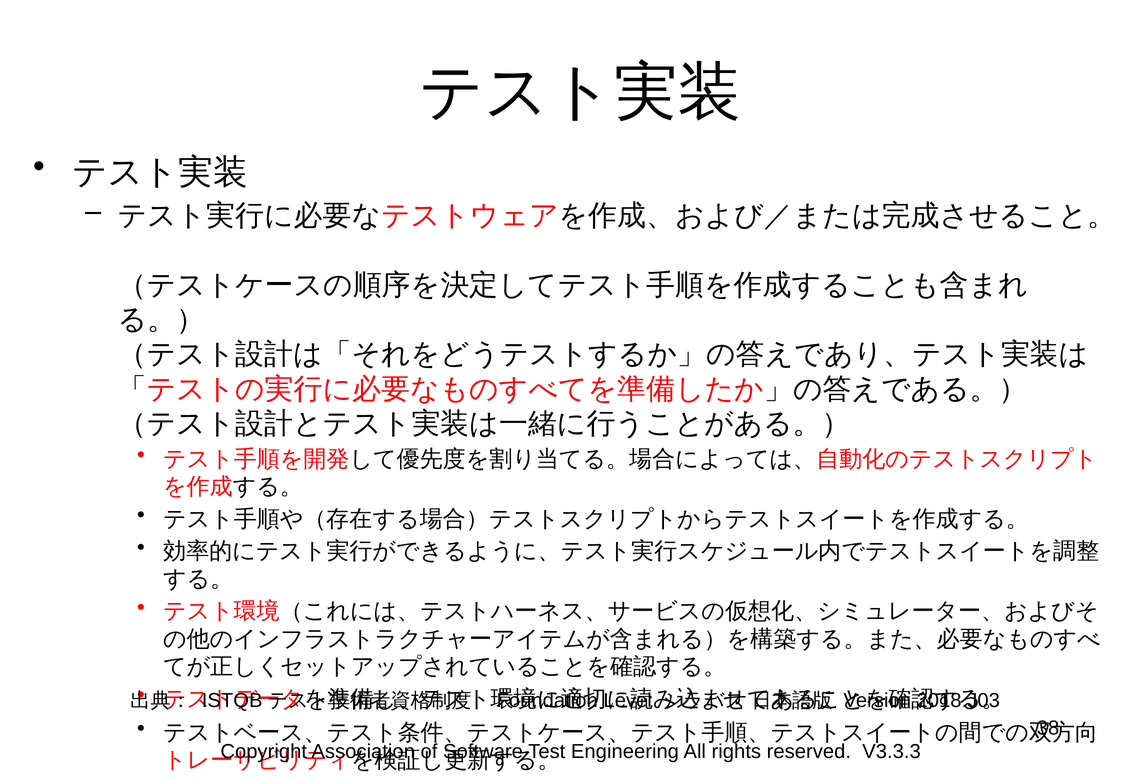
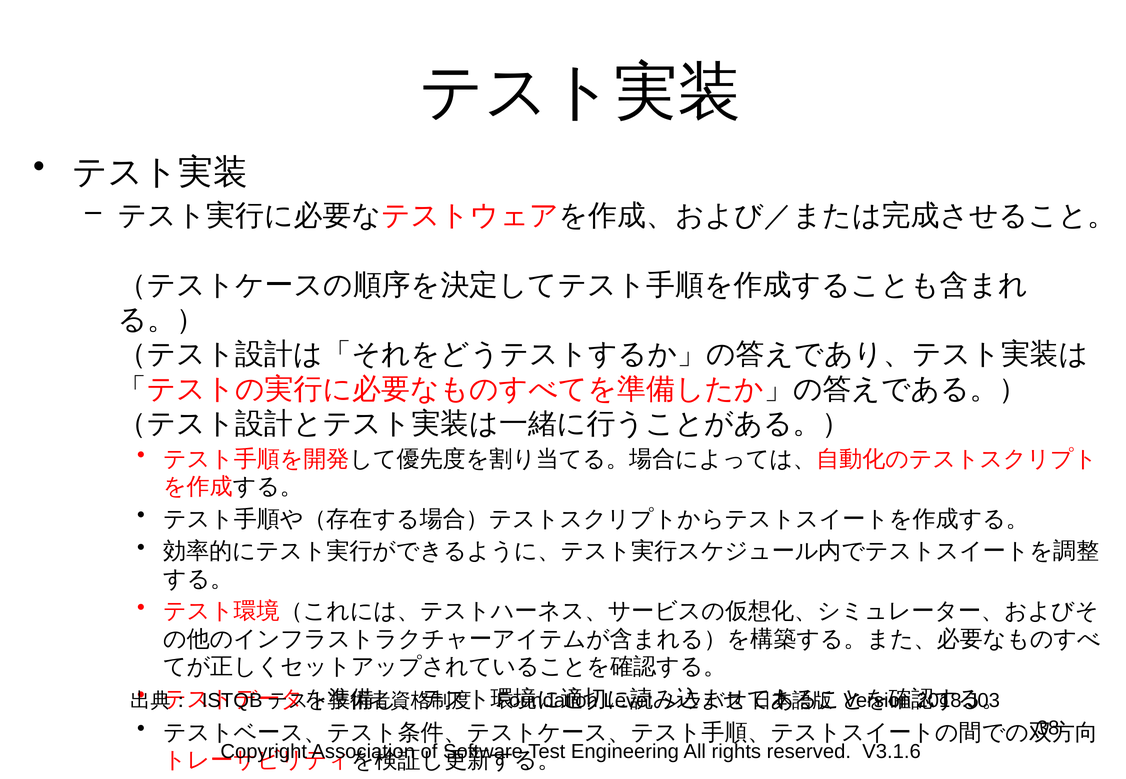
V3.3.3: V3.3.3 -> V3.1.6 (892, 752)
